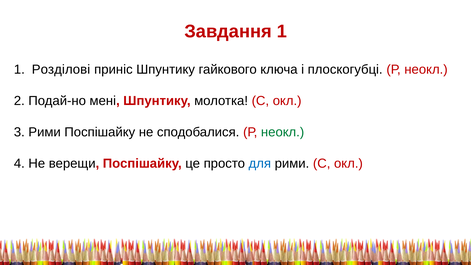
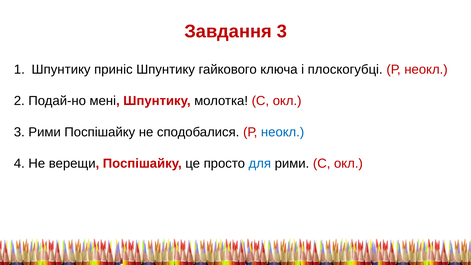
Завдання 1: 1 -> 3 (282, 32)
Розділові: Розділові -> Шпунтику (61, 69)
неокл colour: green -> blue (283, 132)
